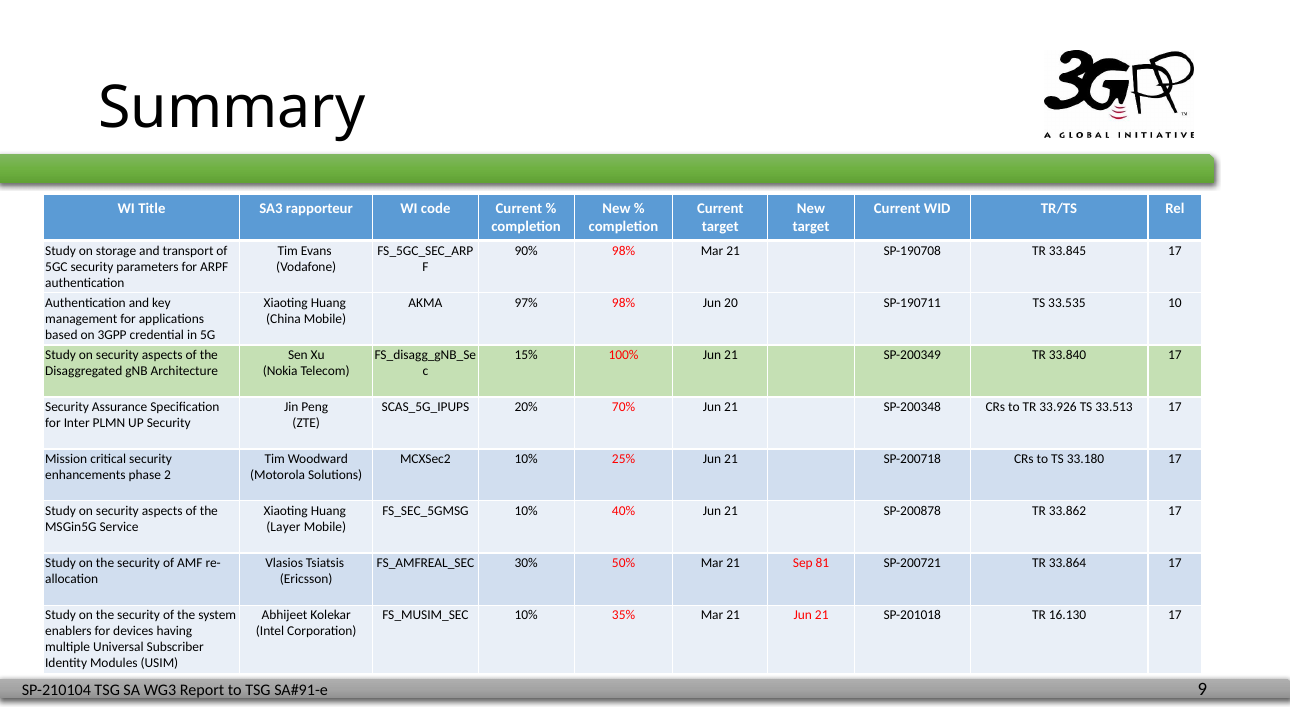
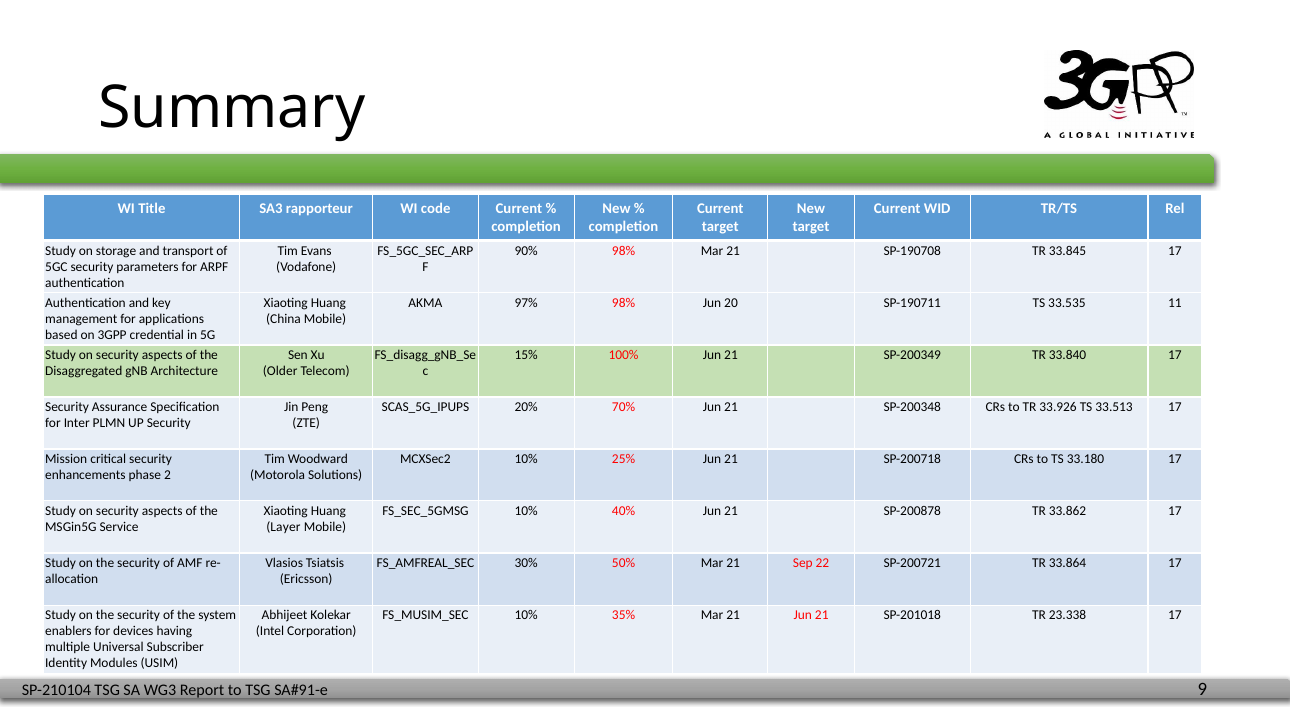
10: 10 -> 11 (1175, 303)
Nokia: Nokia -> Older (280, 371)
81: 81 -> 22 (822, 563)
16.130: 16.130 -> 23.338 (1068, 615)
